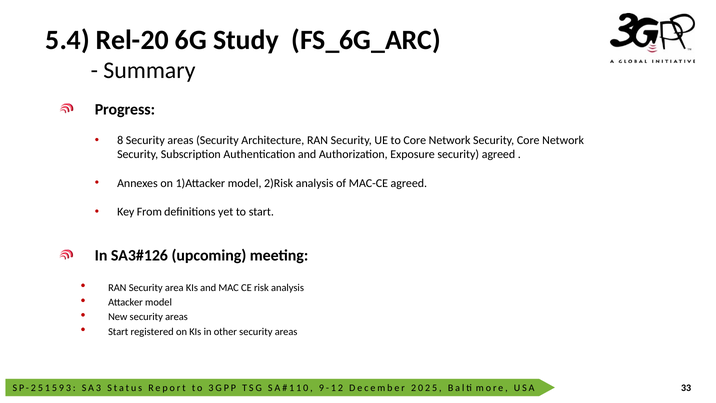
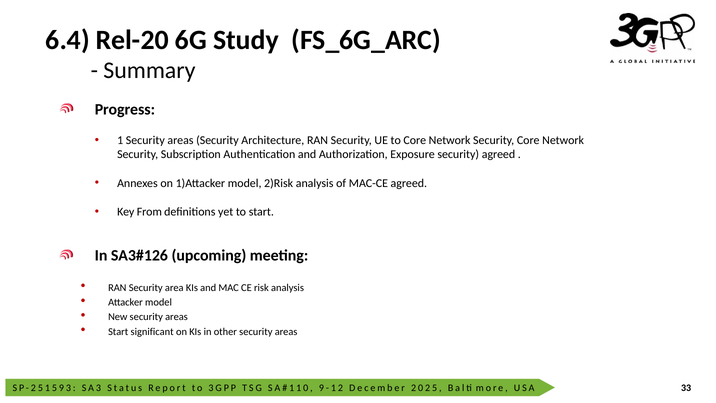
5.4: 5.4 -> 6.4 (68, 40)
8: 8 -> 1 (120, 140)
registered: registered -> significant (152, 331)
